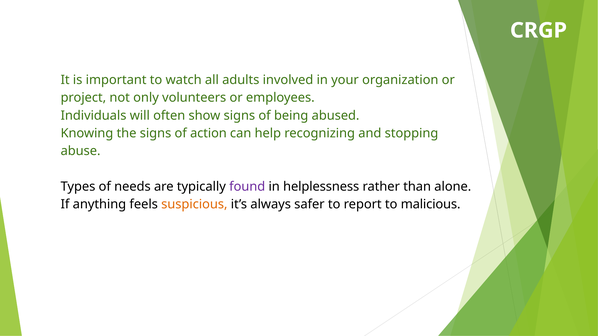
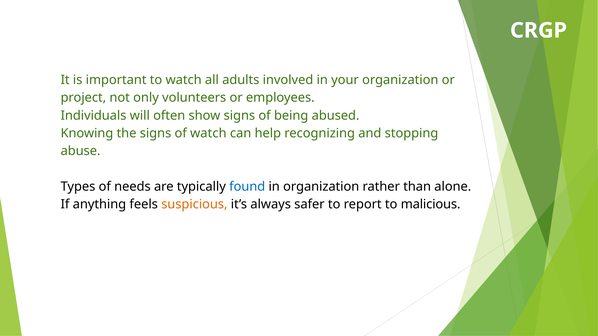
of action: action -> watch (208, 133)
found colour: purple -> blue (247, 187)
in helplessness: helplessness -> organization (321, 187)
